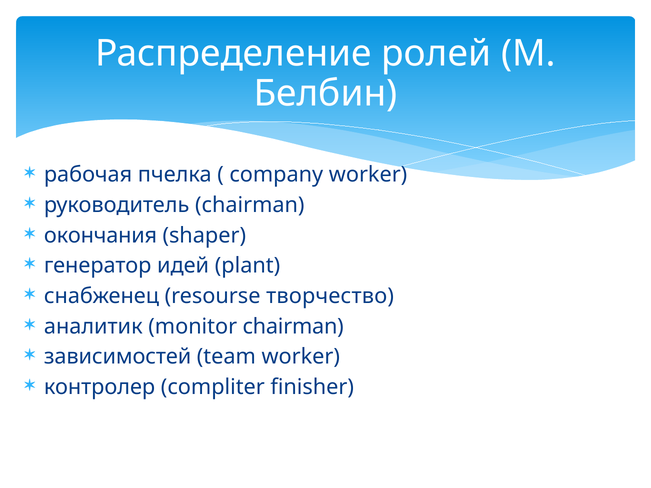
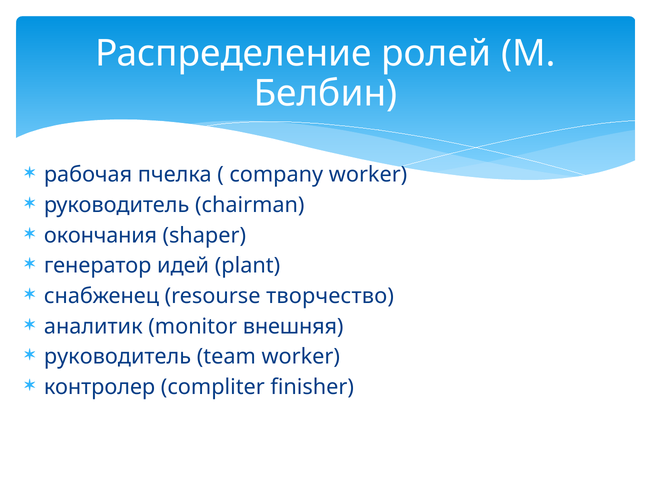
monitor chairman: chairman -> внешняя (293, 327)
зависимостей: зависимостей -> руководитель (118, 357)
